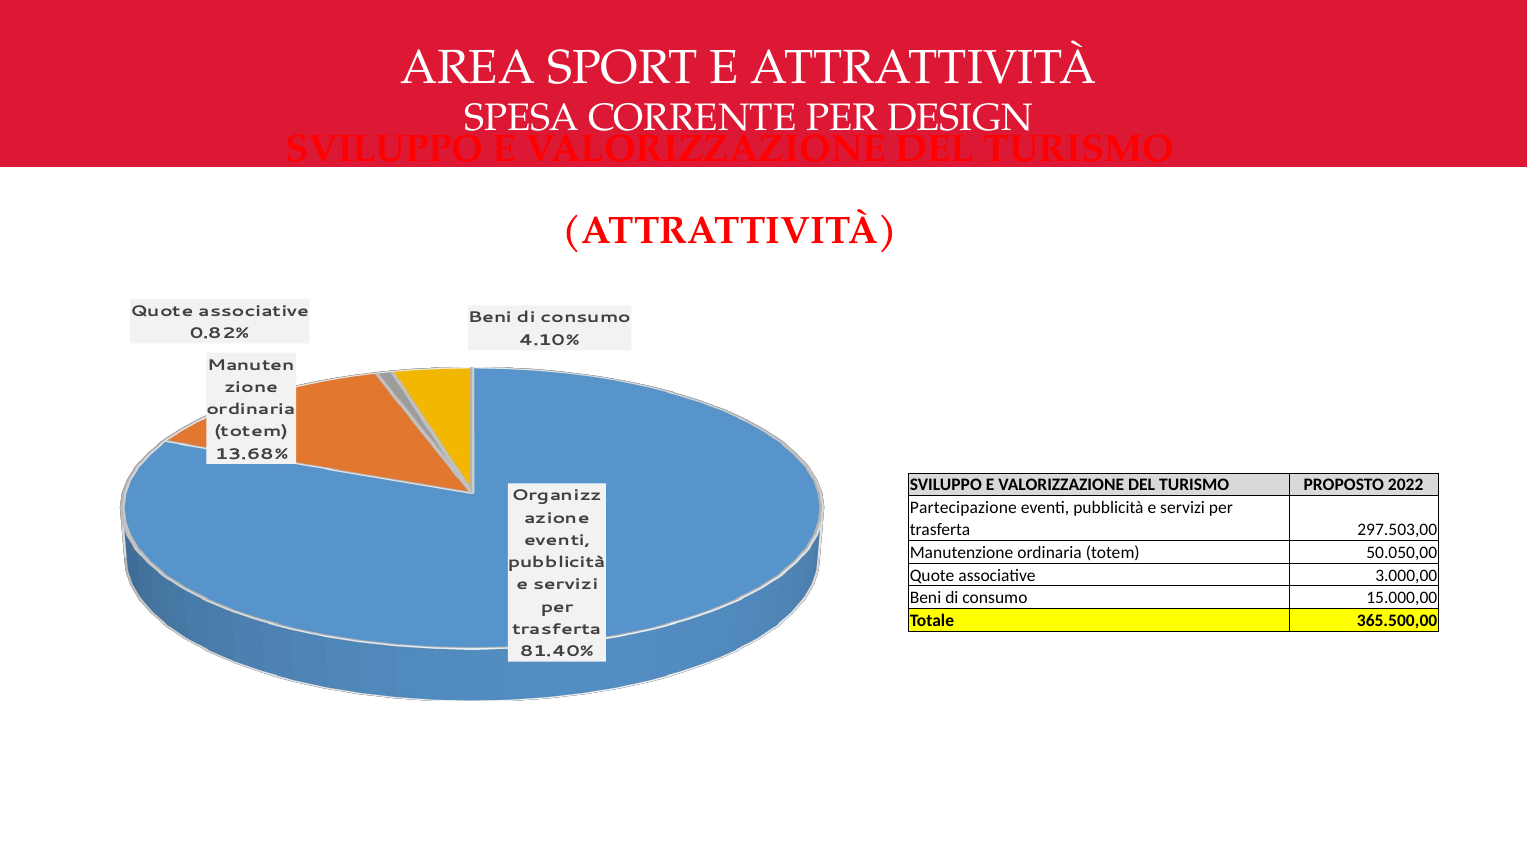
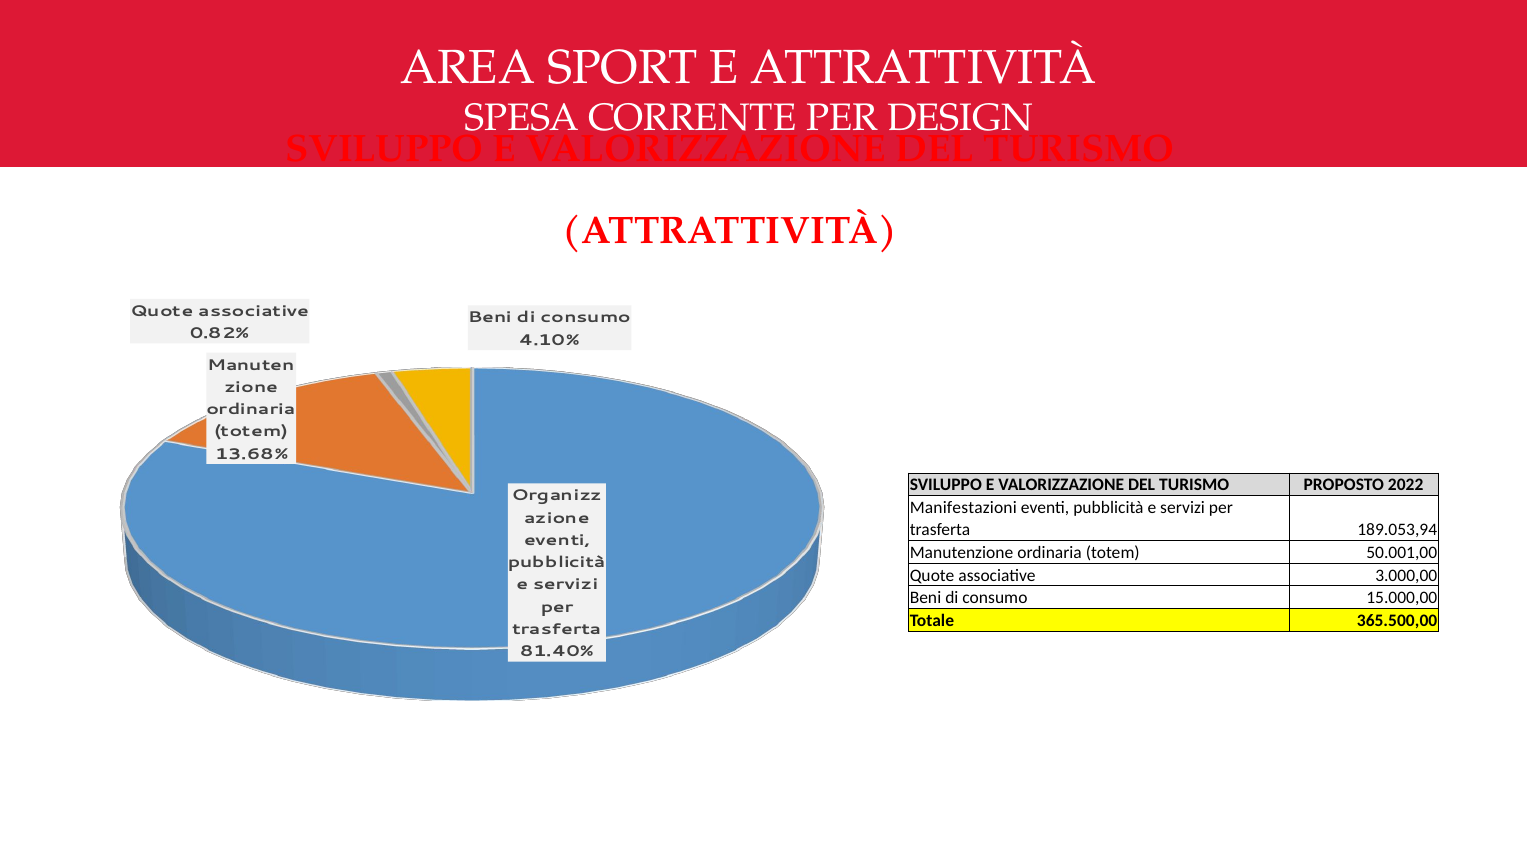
Partecipazione: Partecipazione -> Manifestazioni (963, 508)
297.503,00: 297.503,00 -> 189.053,94 (1397, 530)
50.050,00: 50.050,00 -> 50.001,00 (1402, 552)
